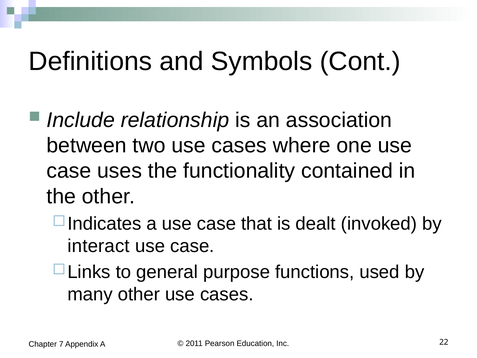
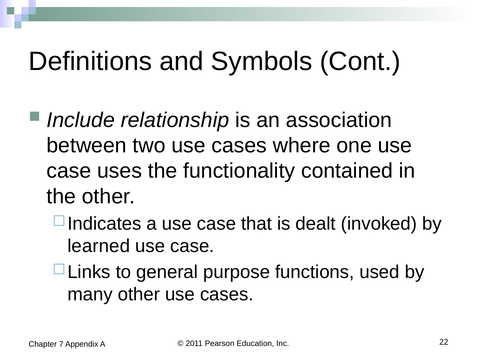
interact: interact -> learned (99, 246)
